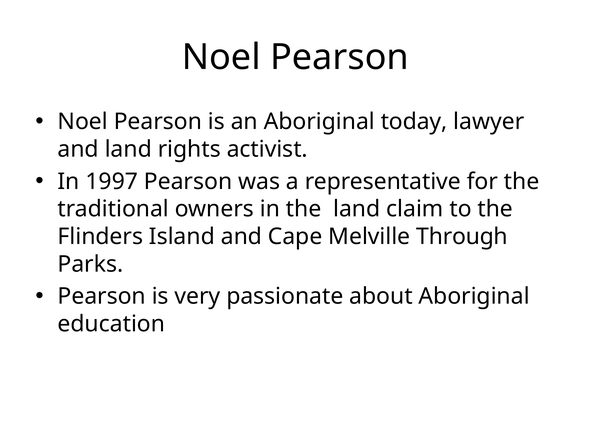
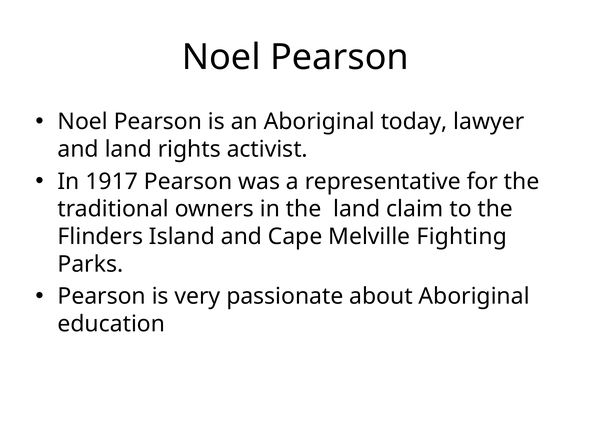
1997: 1997 -> 1917 (112, 182)
Through: Through -> Fighting (462, 237)
